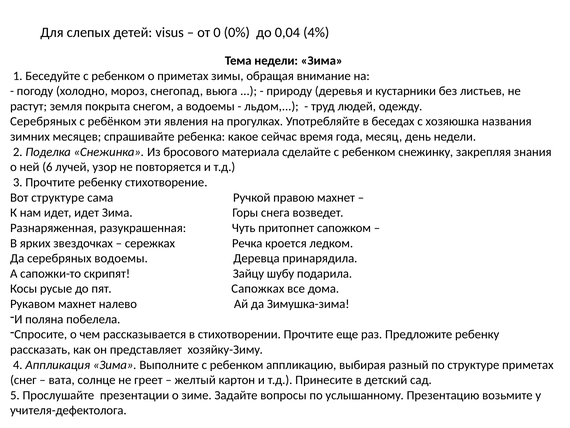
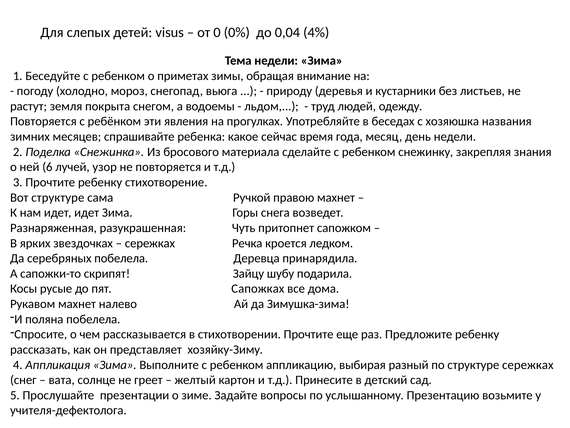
Серебряных: Серебряных -> Повторяется (43, 121)
серебряных водоемы: водоемы -> побелела (121, 258)
структуре приметах: приметах -> сережках (528, 364)
